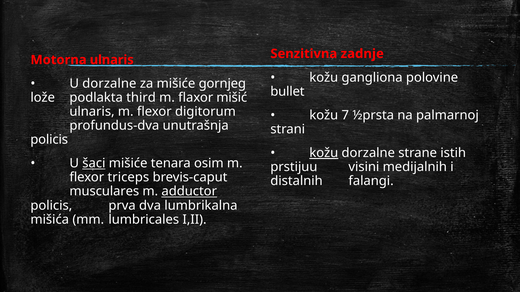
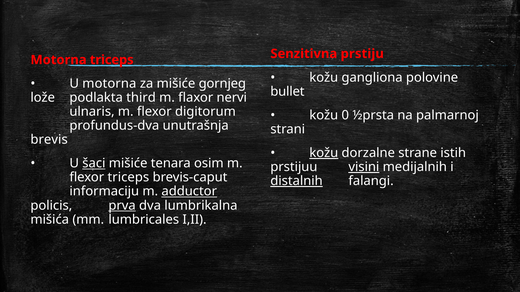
zadnje: zadnje -> prstiju (362, 54)
Motorna ulnaris: ulnaris -> triceps (112, 60)
U dorzalne: dorzalne -> motorna (109, 84)
mišić: mišić -> nervi (232, 98)
7: 7 -> 0 (345, 115)
policis: policis -> brevis (49, 140)
visini underline: none -> present (364, 167)
distalnih underline: none -> present (297, 181)
musculares: musculares -> informaciju (104, 192)
prva underline: none -> present (122, 206)
